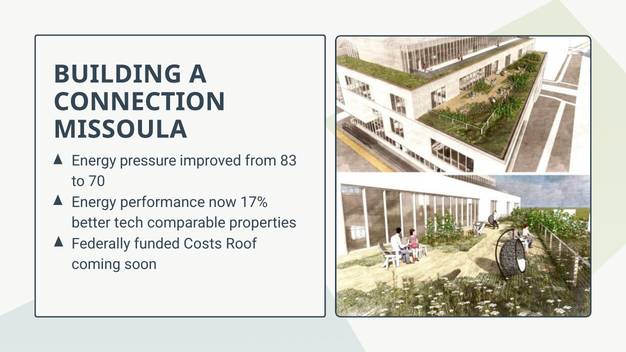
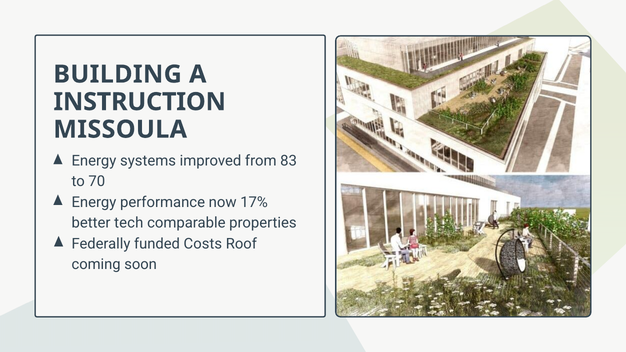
CONNECTION: CONNECTION -> INSTRUCTION (140, 102)
pressure: pressure -> systems (148, 161)
